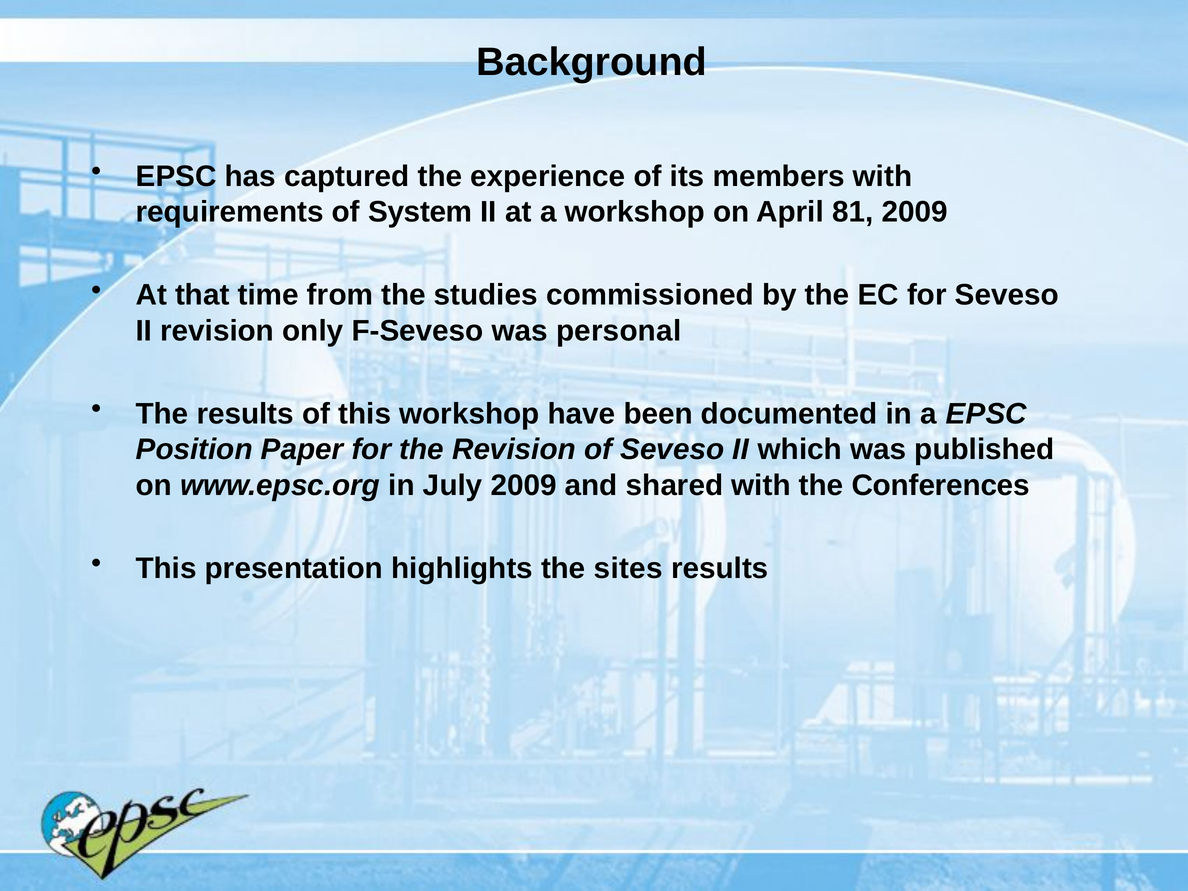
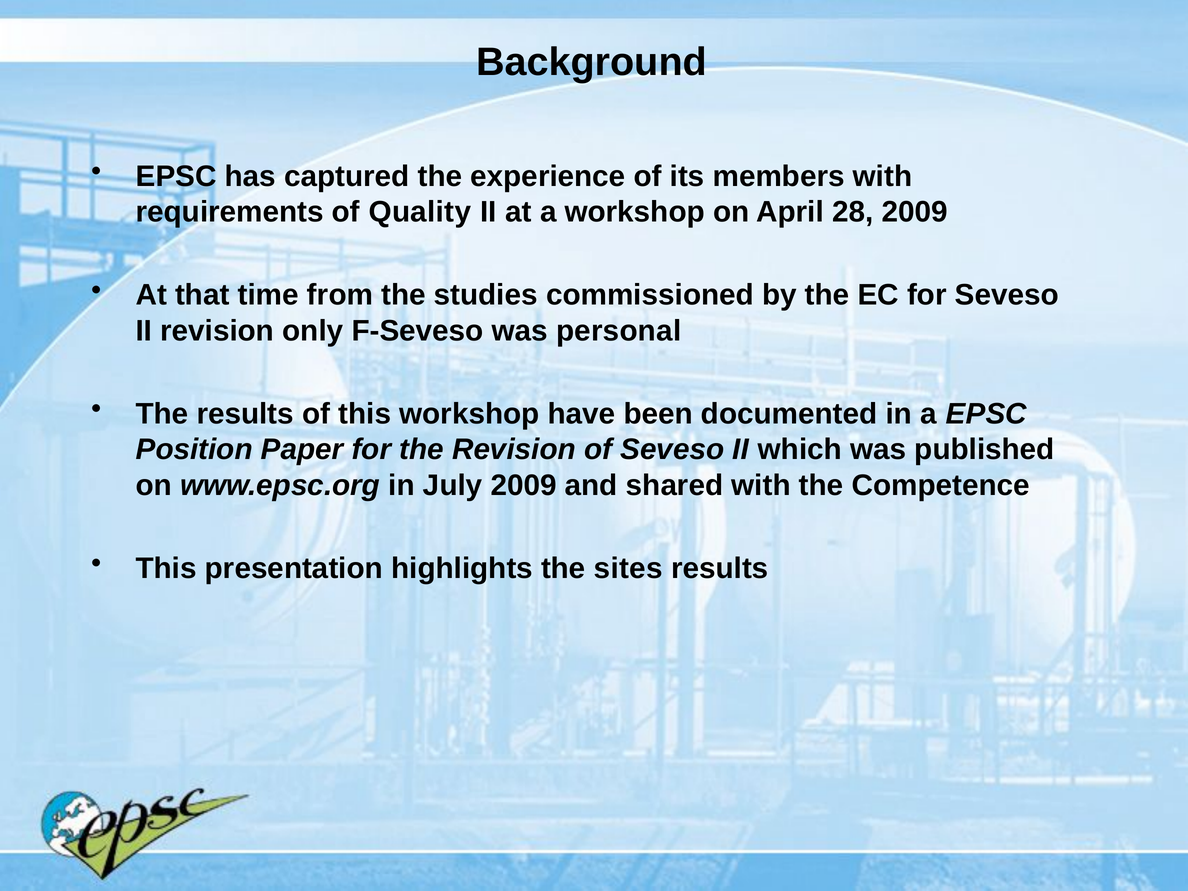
System: System -> Quality (420, 212)
81: 81 -> 28 (853, 212)
Conferences: Conferences -> Competence (941, 485)
